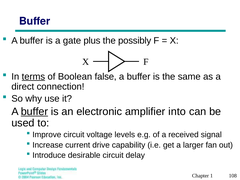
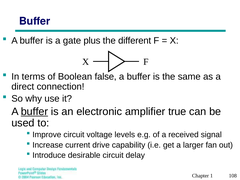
possibly: possibly -> different (135, 41)
terms underline: present -> none (33, 77)
into: into -> true (177, 112)
